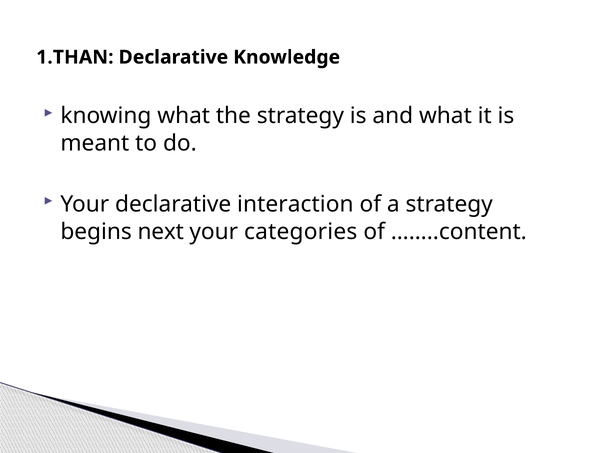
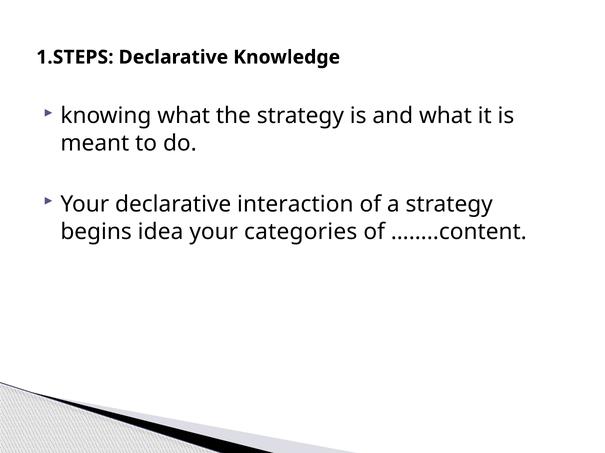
1.THAN: 1.THAN -> 1.STEPS (75, 57)
next: next -> idea (161, 232)
